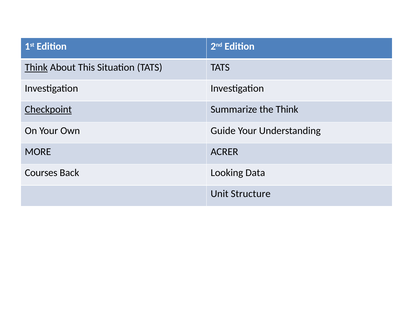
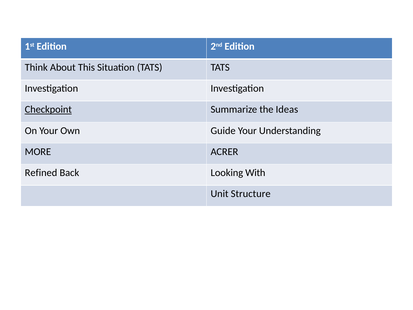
Think underline: present -> none (36, 67)
the Think: Think -> Ideas (287, 109)
Courses: Courses -> Refined (41, 173)
Data: Data -> With (255, 173)
